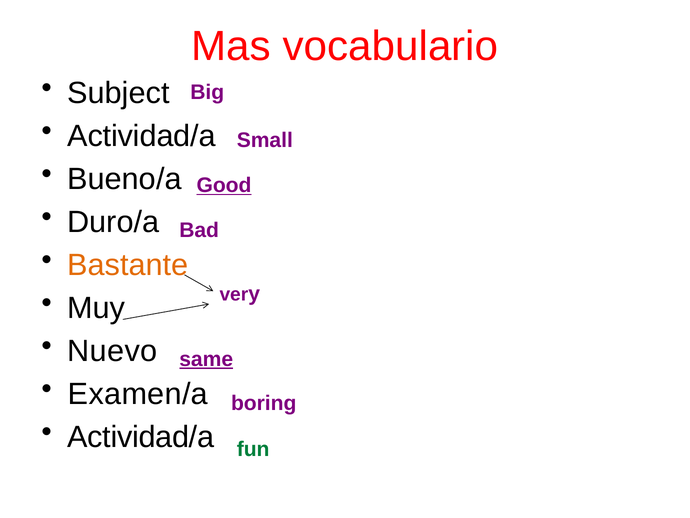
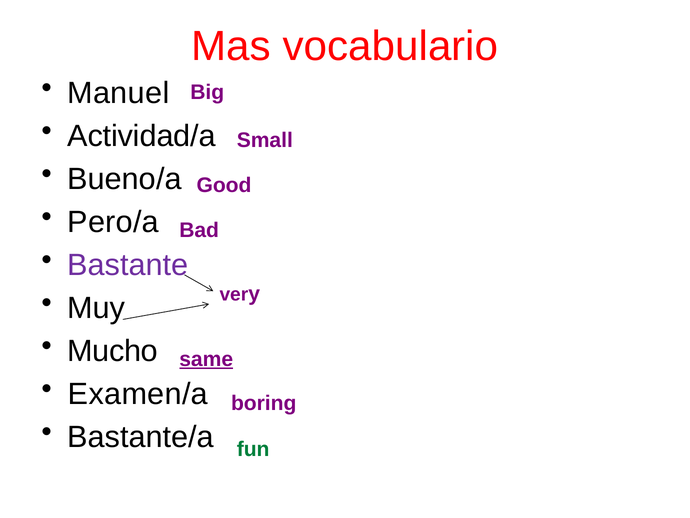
Subject: Subject -> Manuel (118, 93)
Good underline: present -> none (224, 185)
Duro/a: Duro/a -> Pero/a (113, 222)
Bastante colour: orange -> purple (128, 265)
Nuevo: Nuevo -> Mucho (113, 351)
Actividad/a: Actividad/a -> Bastante/a (141, 437)
